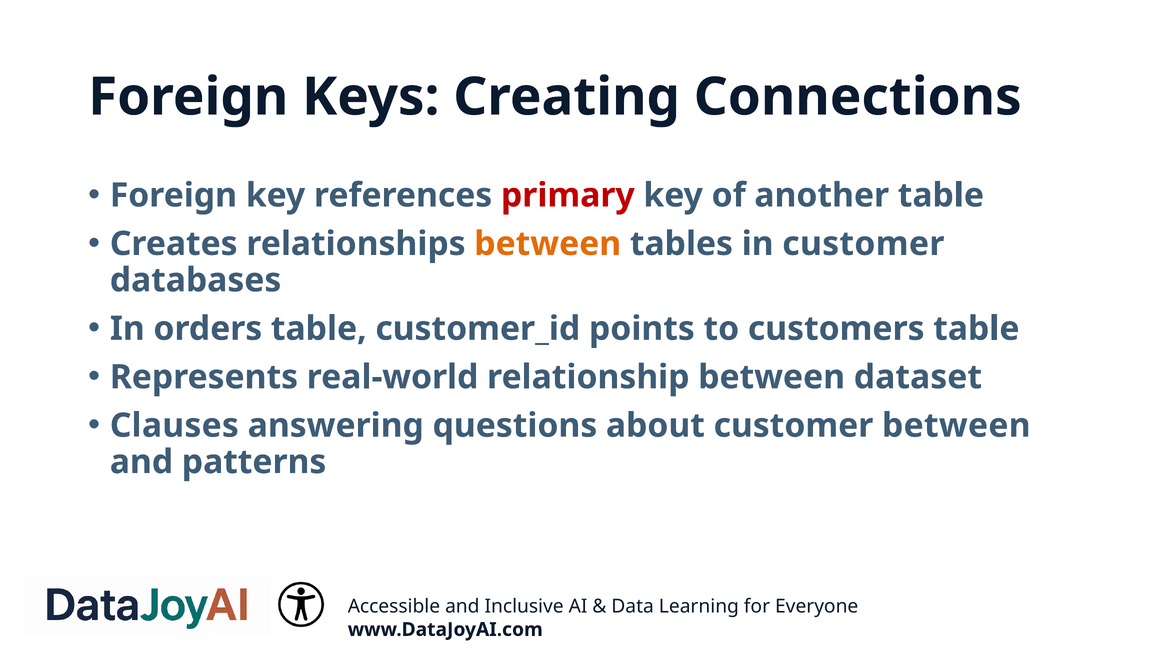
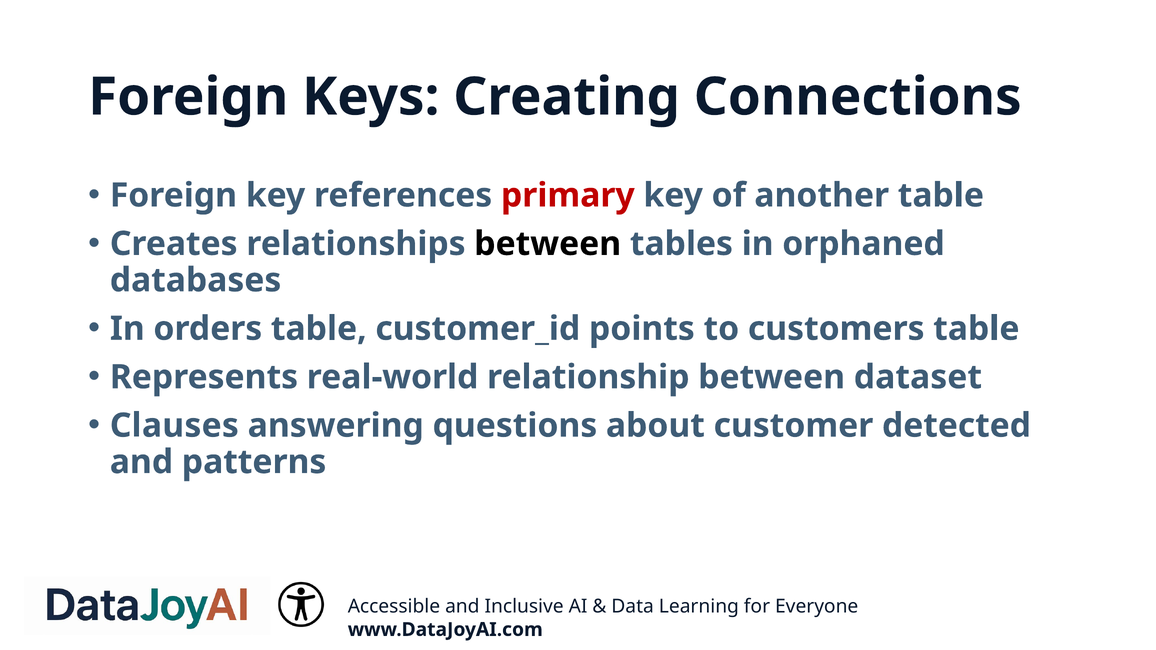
between colour: orange -> black (548, 244)
in customer: customer -> orphaned (864, 244)
customer between: between -> detected (956, 426)
